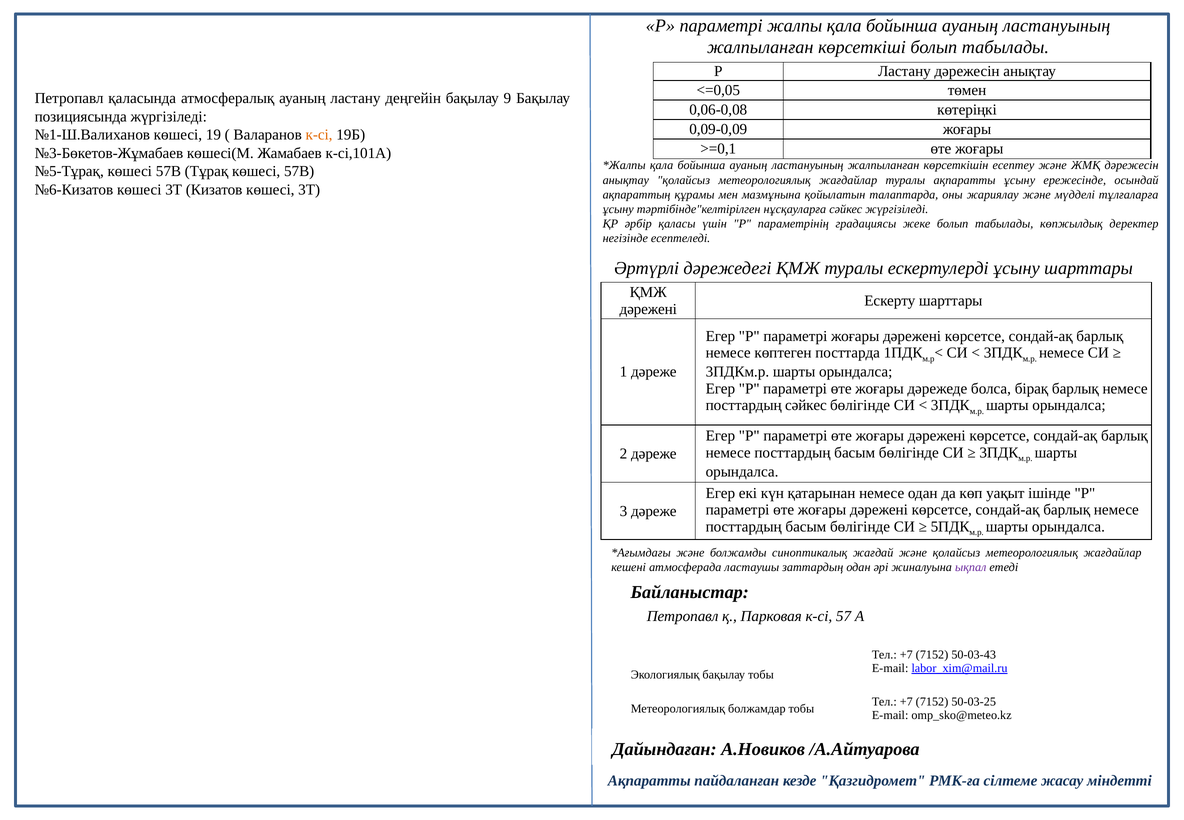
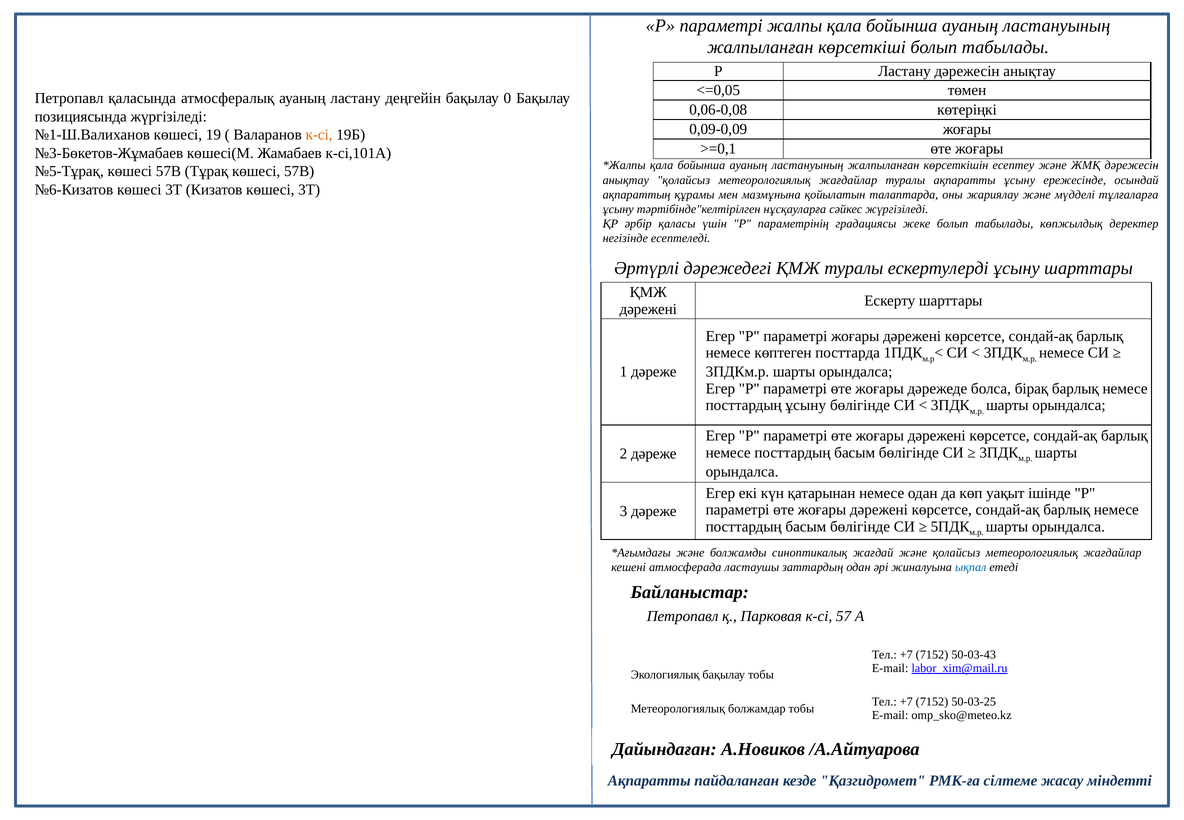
9: 9 -> 0 (507, 98)
посттардың сәйкес: сәйкес -> ұсыну (806, 405)
ықпал colour: purple -> blue (971, 567)
